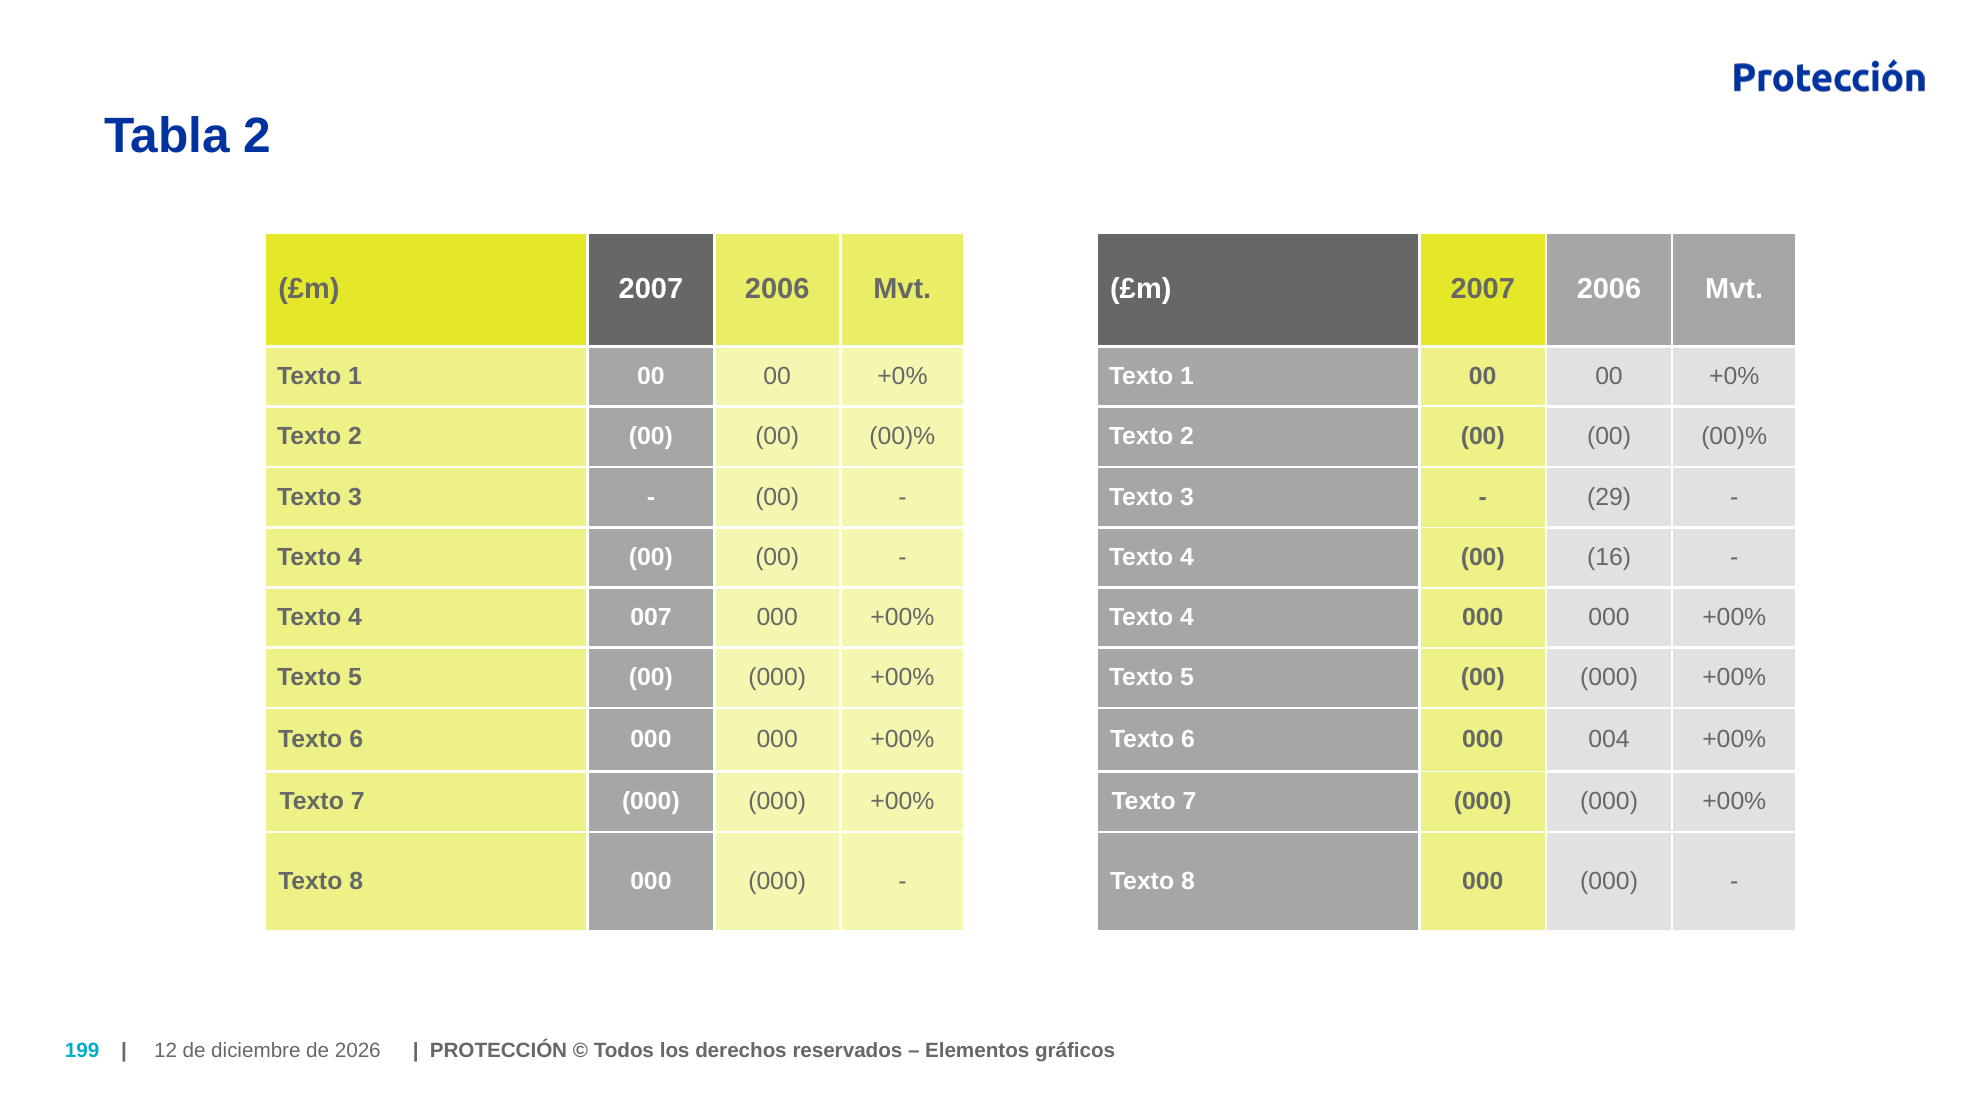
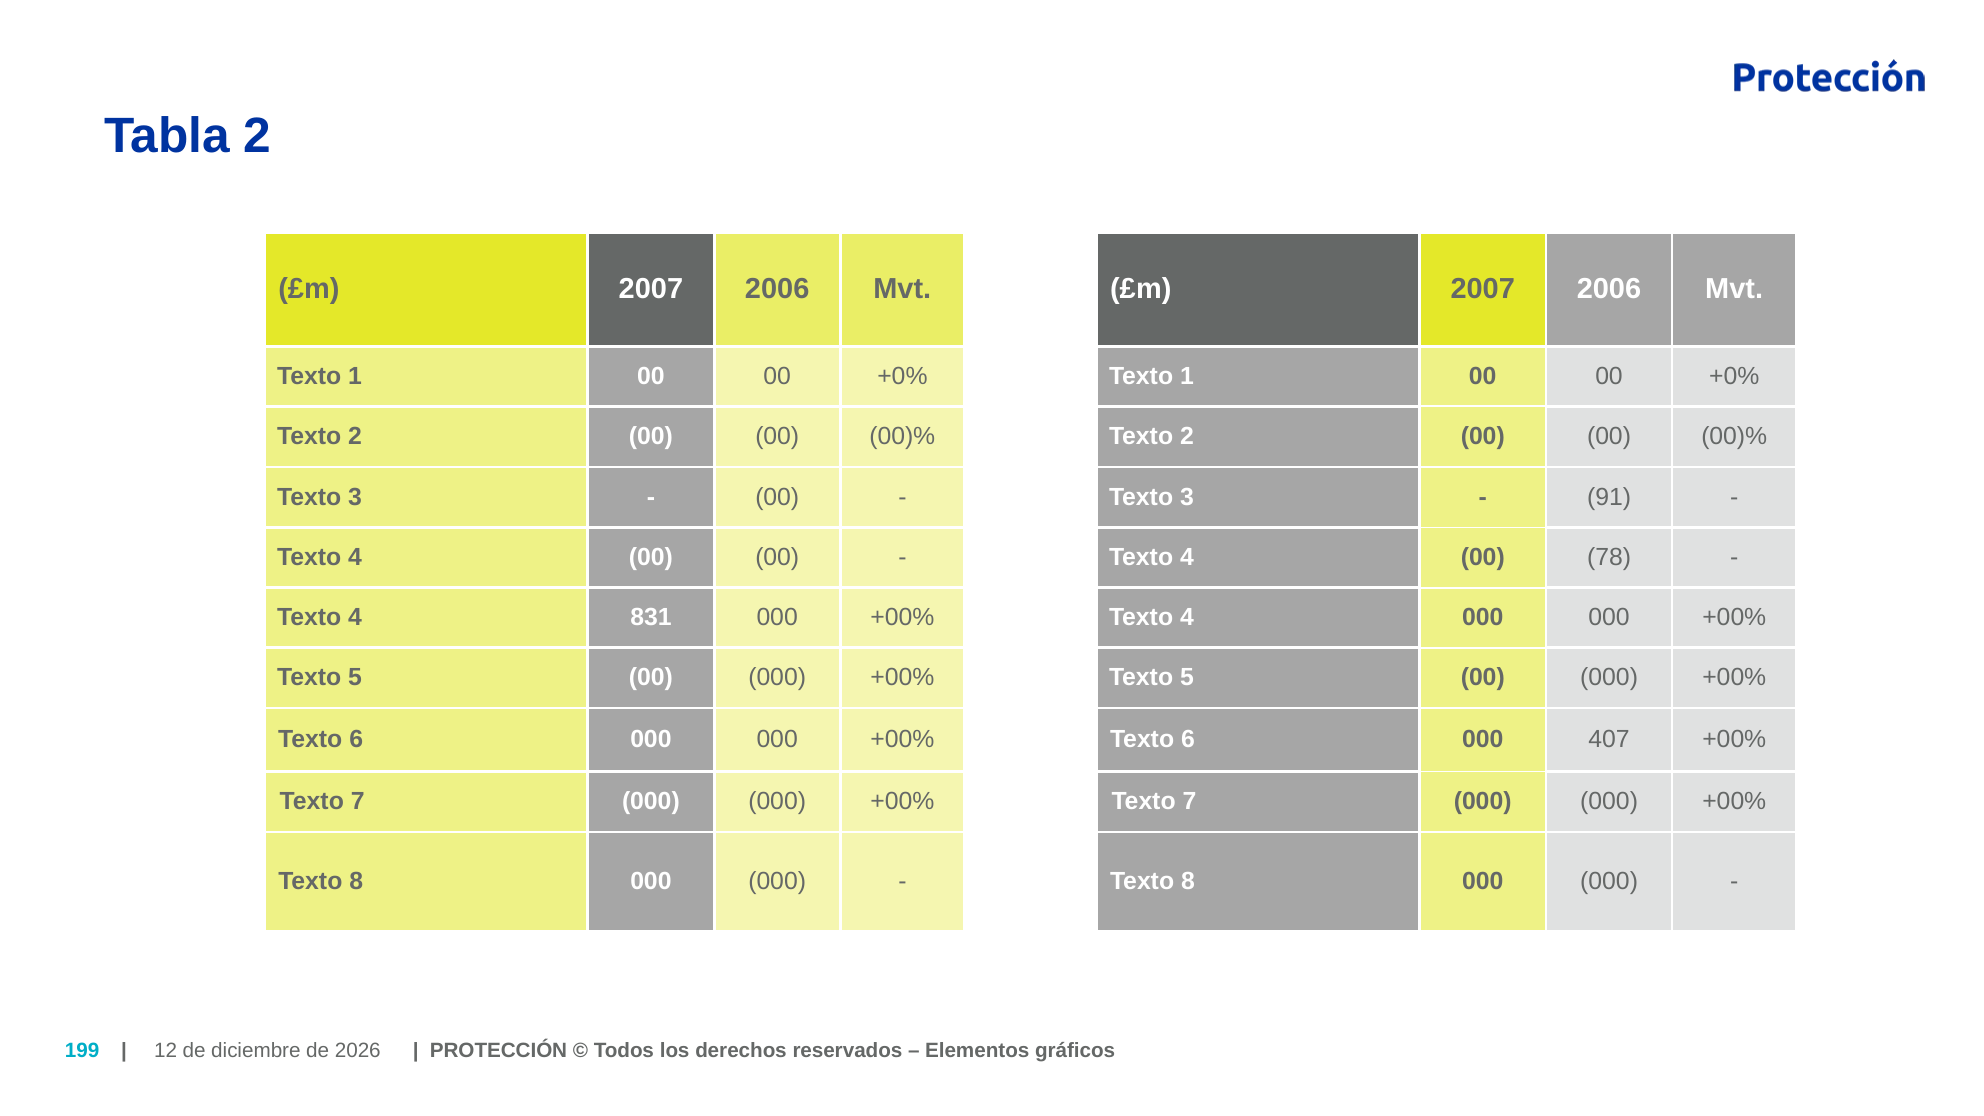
29: 29 -> 91 (1609, 497)
16: 16 -> 78 (1609, 558)
007: 007 -> 831 (651, 618)
004: 004 -> 407 (1609, 740)
